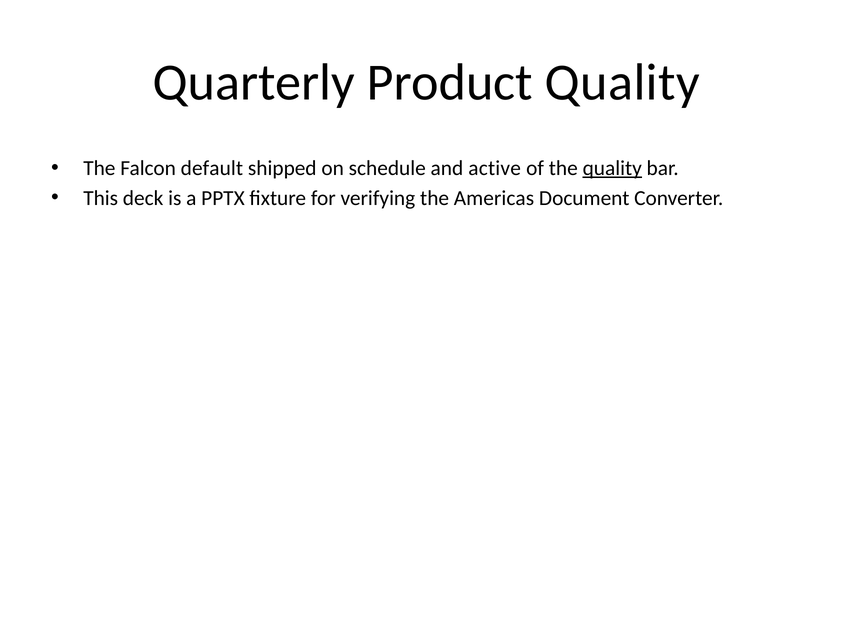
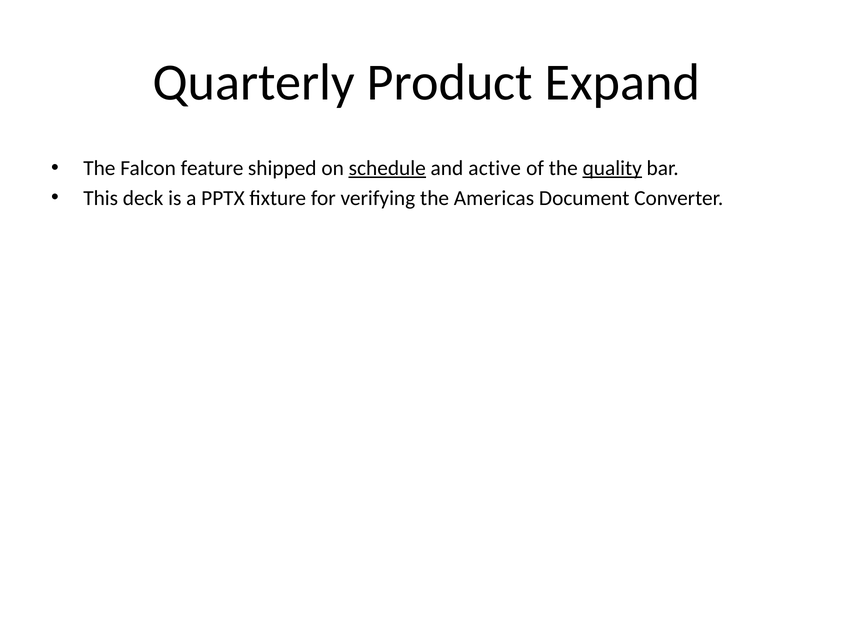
Product Quality: Quality -> Expand (622, 83)
default: default -> feature (212, 168)
schedule underline: none -> present (387, 168)
